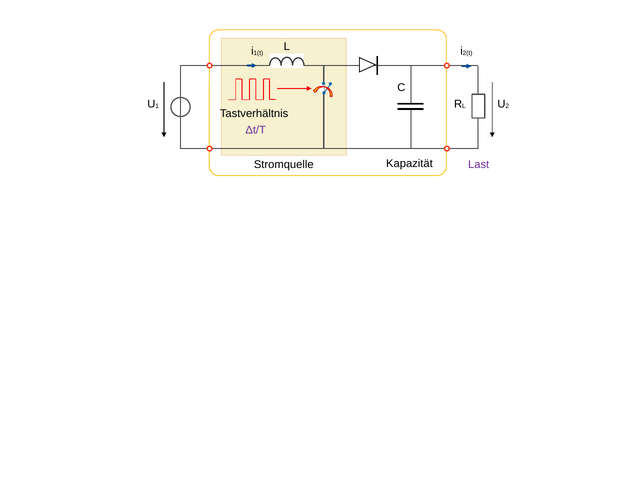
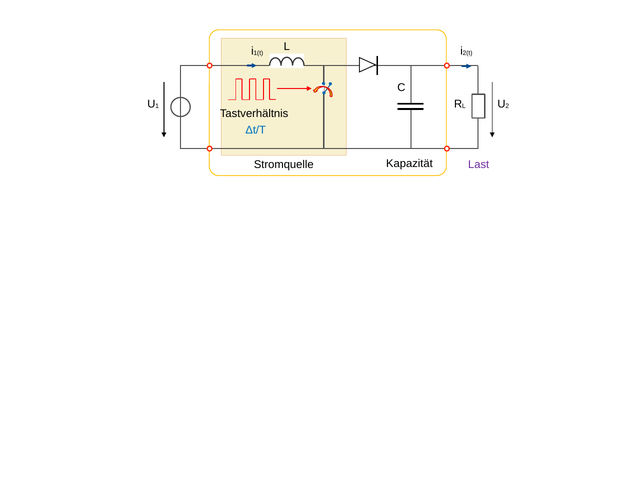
Δt/T colour: purple -> blue (256, 130)
